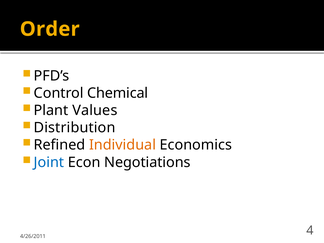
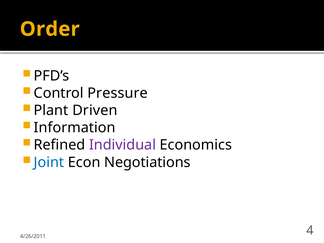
Chemical: Chemical -> Pressure (118, 93)
Values: Values -> Driven (95, 110)
Distribution: Distribution -> Information (75, 128)
Individual colour: orange -> purple (122, 145)
